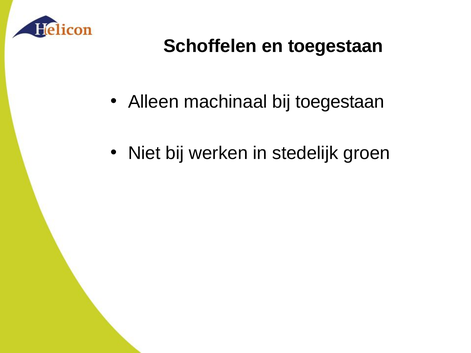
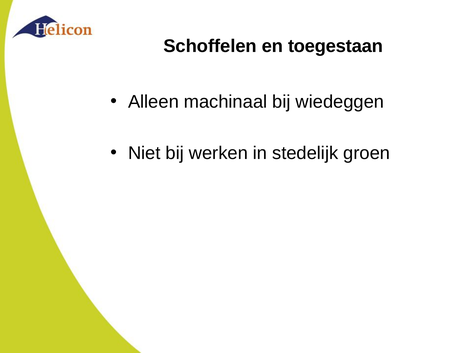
bij toegestaan: toegestaan -> wiedeggen (340, 102)
